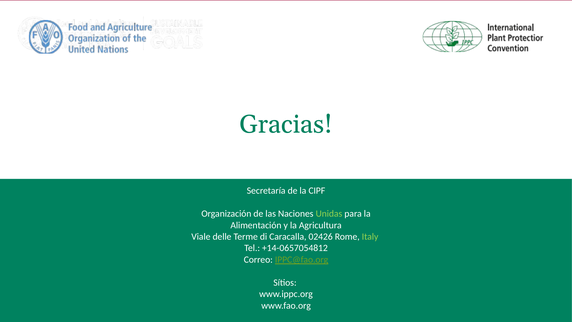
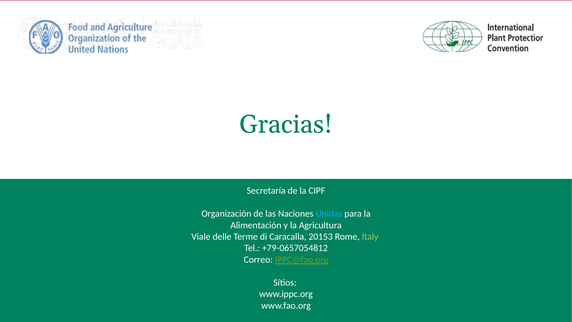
Unidas colour: light green -> light blue (329, 214)
02426: 02426 -> 20153 (321, 237)
+14-0657054812: +14-0657054812 -> +79-0657054812 (295, 248)
